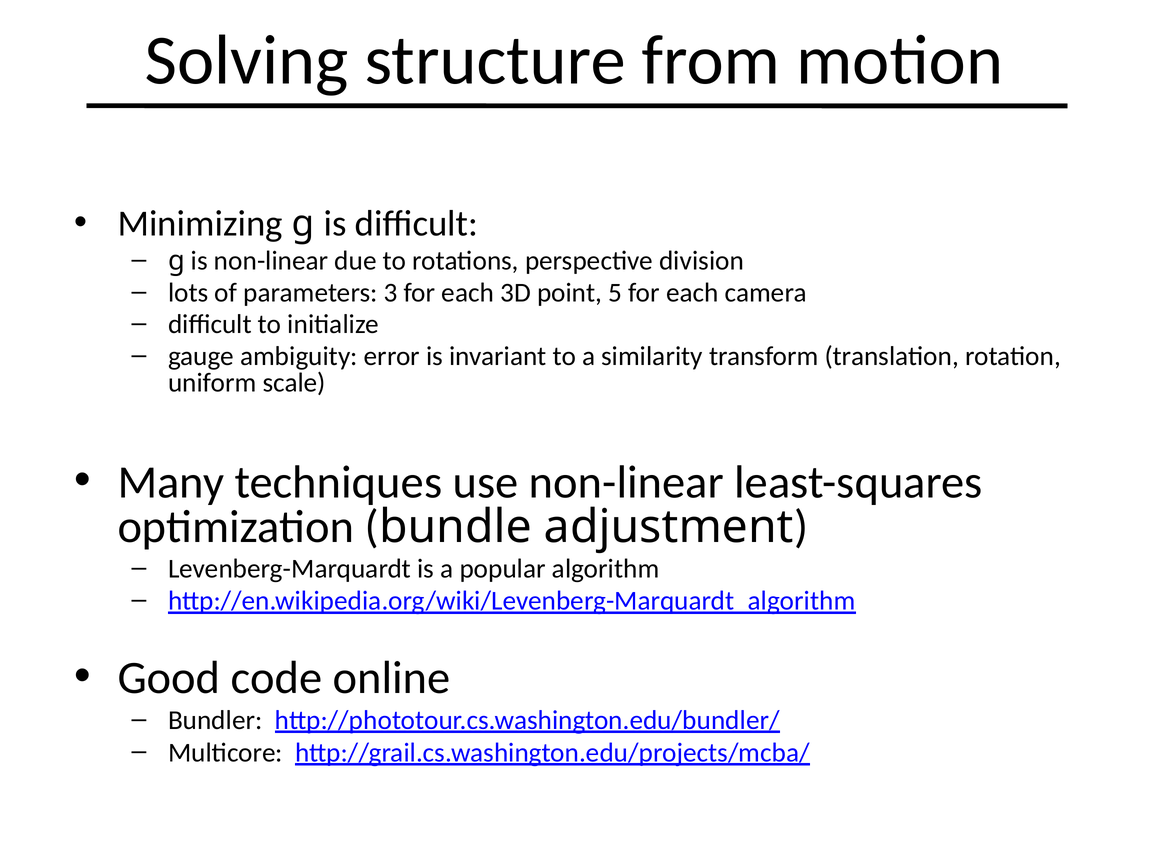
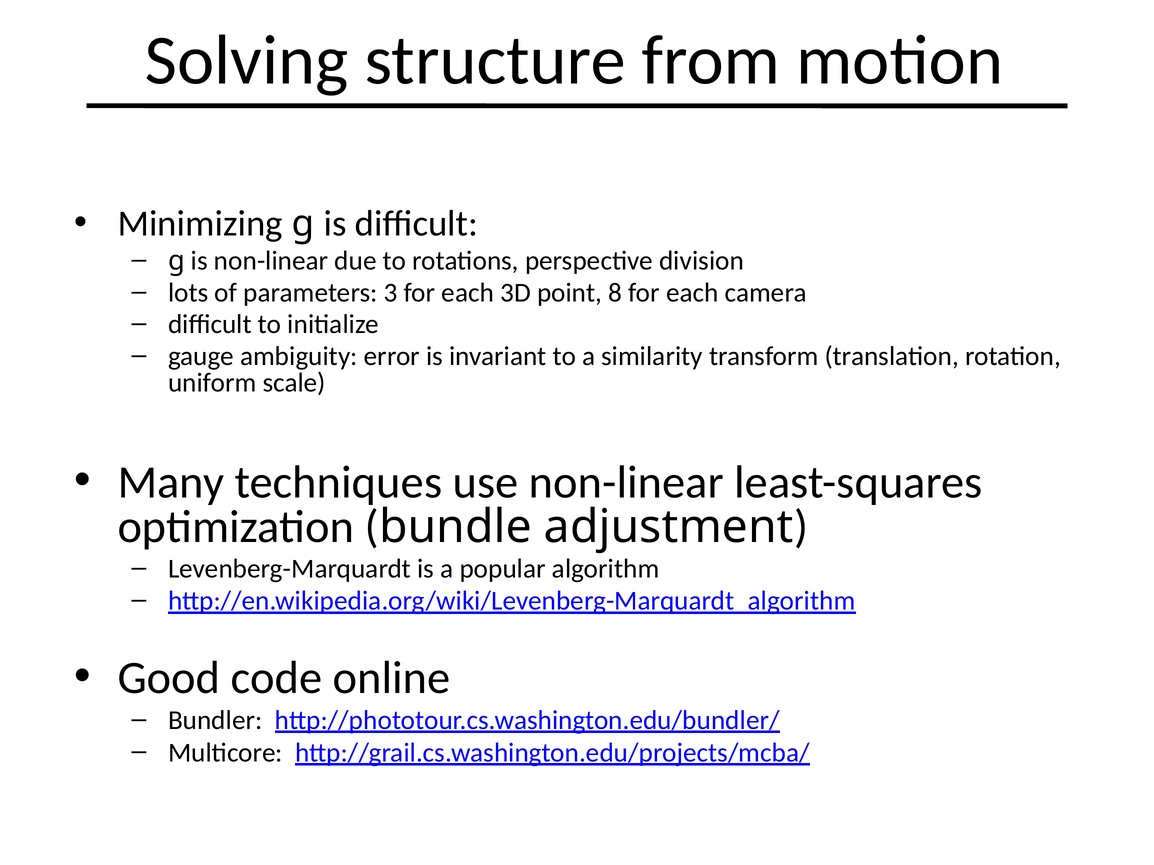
5: 5 -> 8 (615, 293)
